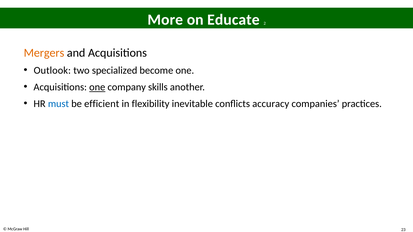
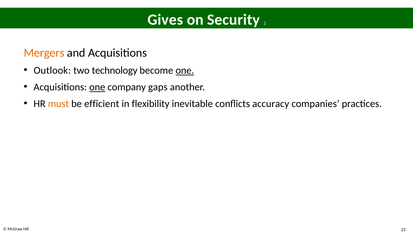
More: More -> Gives (165, 20)
Educate: Educate -> Security (233, 20)
specialized: specialized -> technology (115, 71)
one underline: none -> present (185, 71)
skills: skills -> gaps (158, 87)
must colour: blue -> orange (58, 104)
